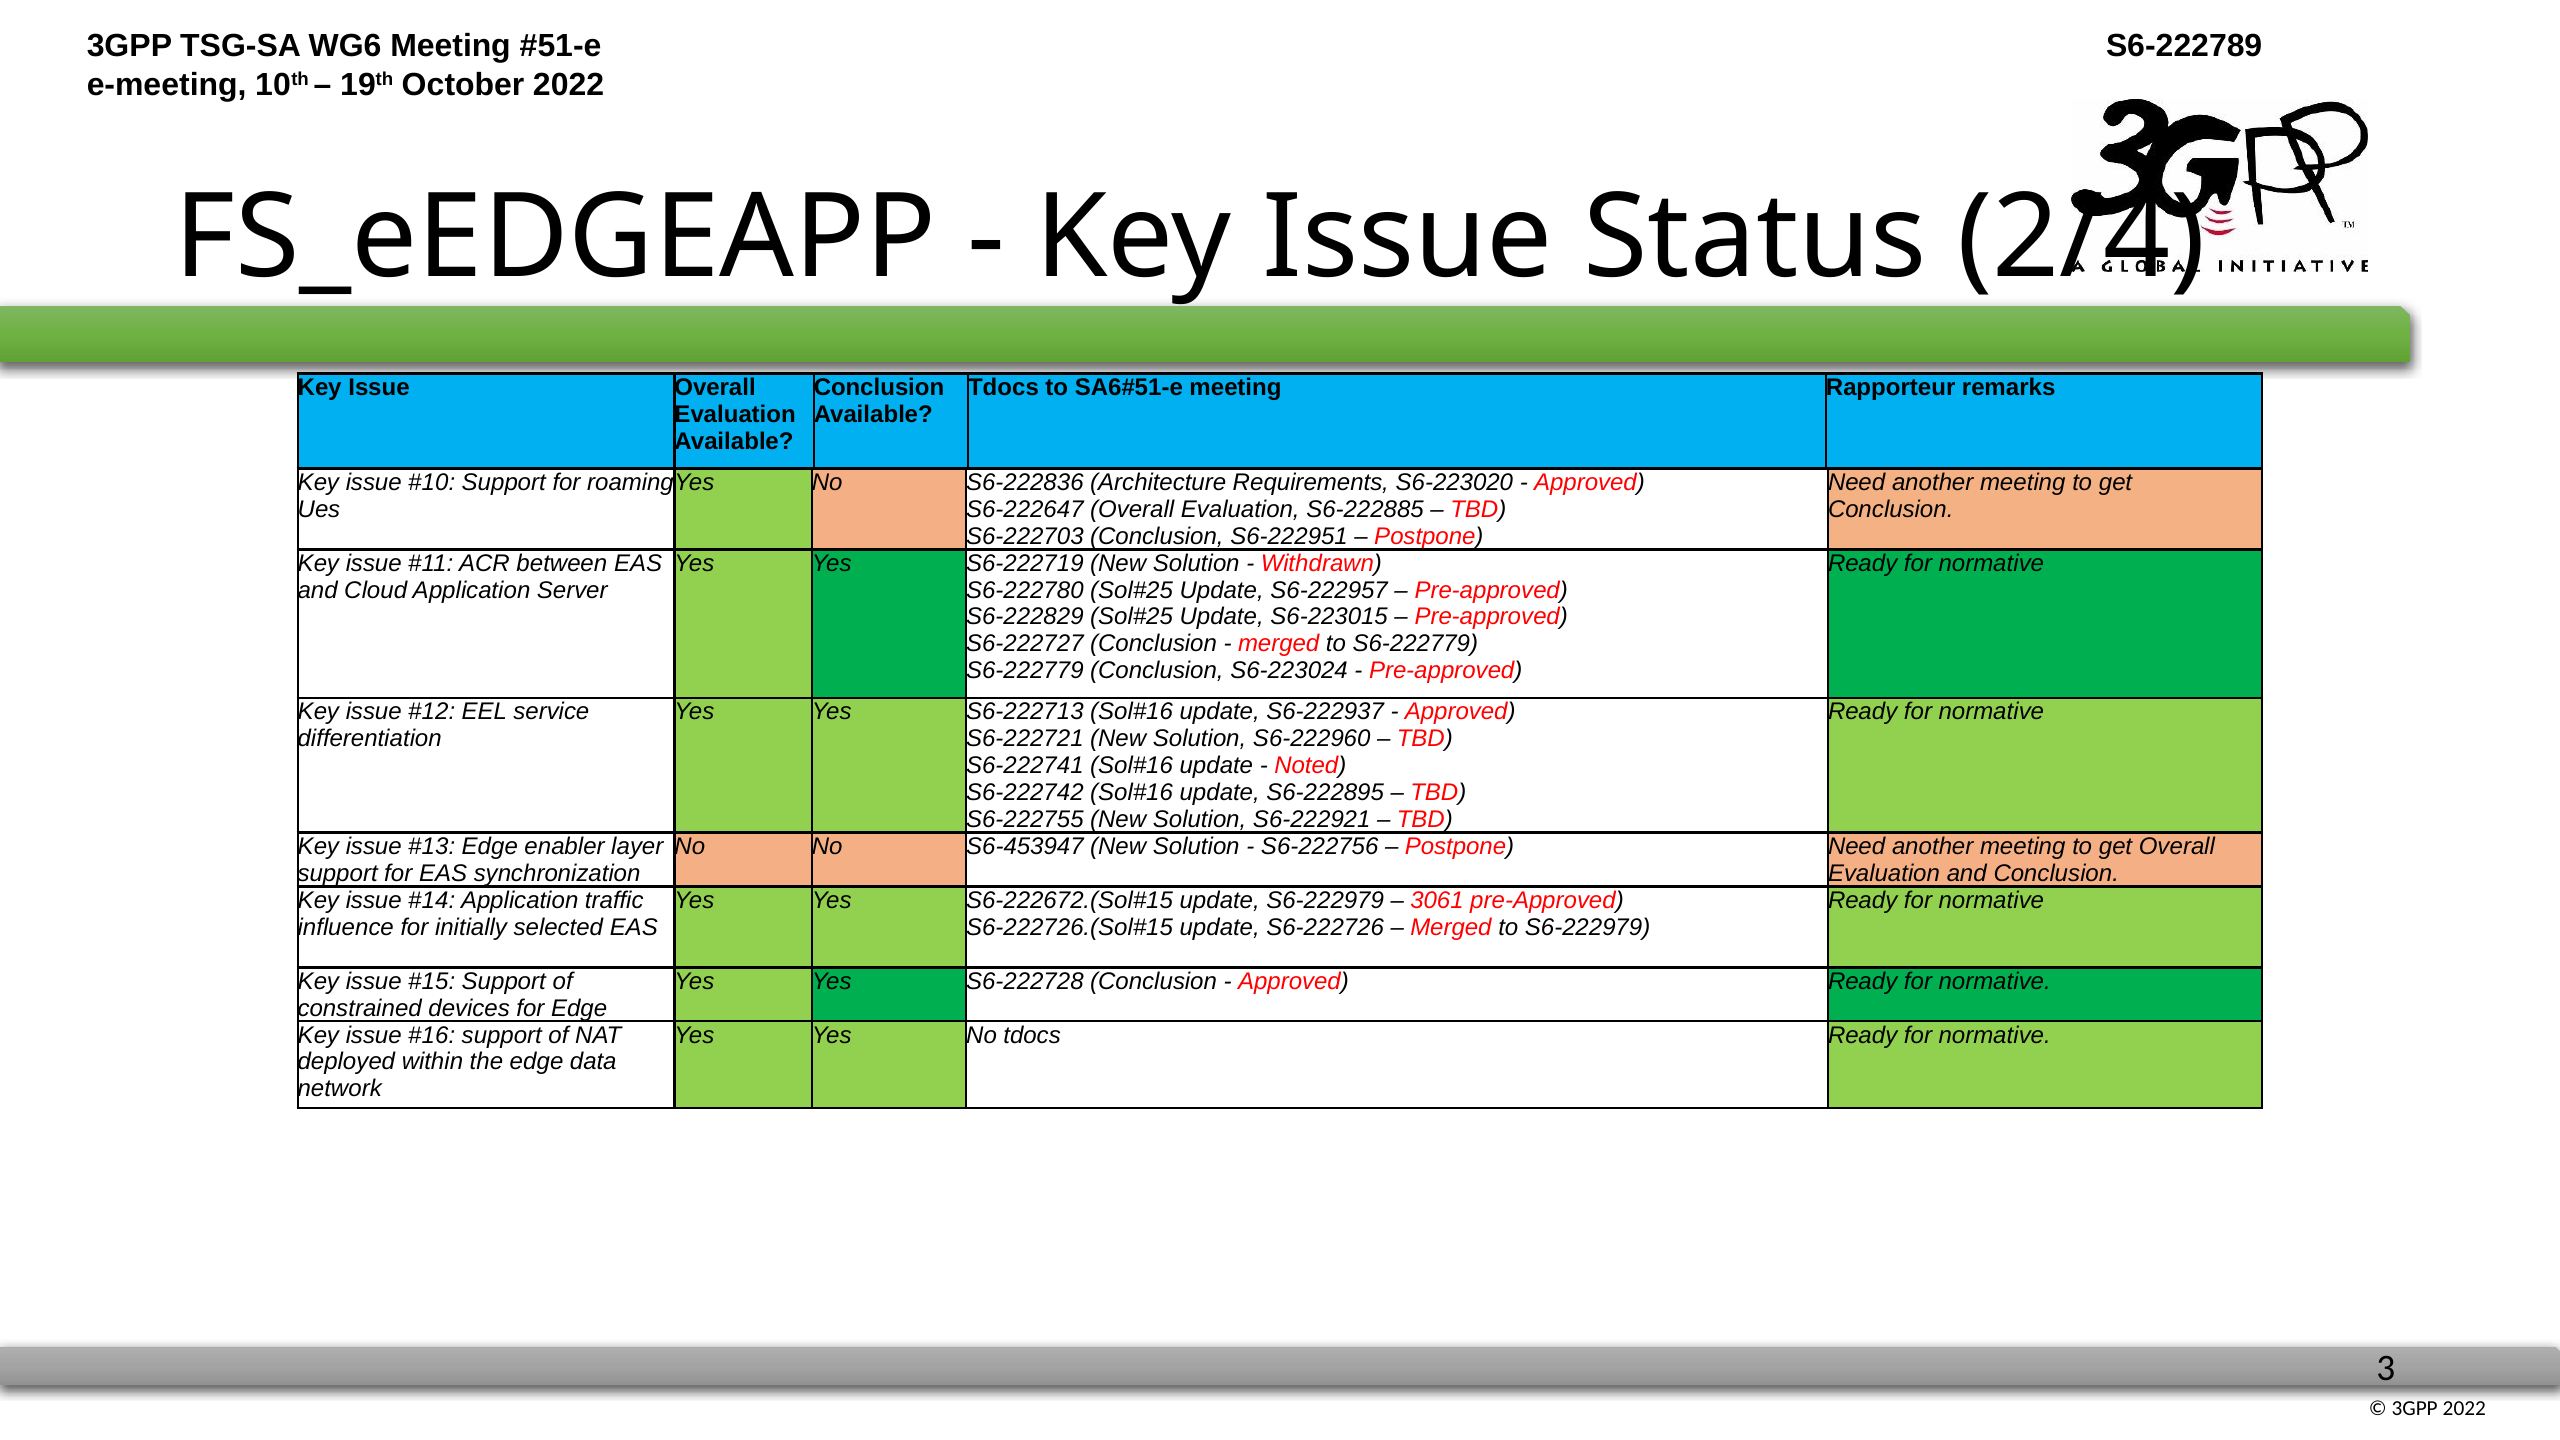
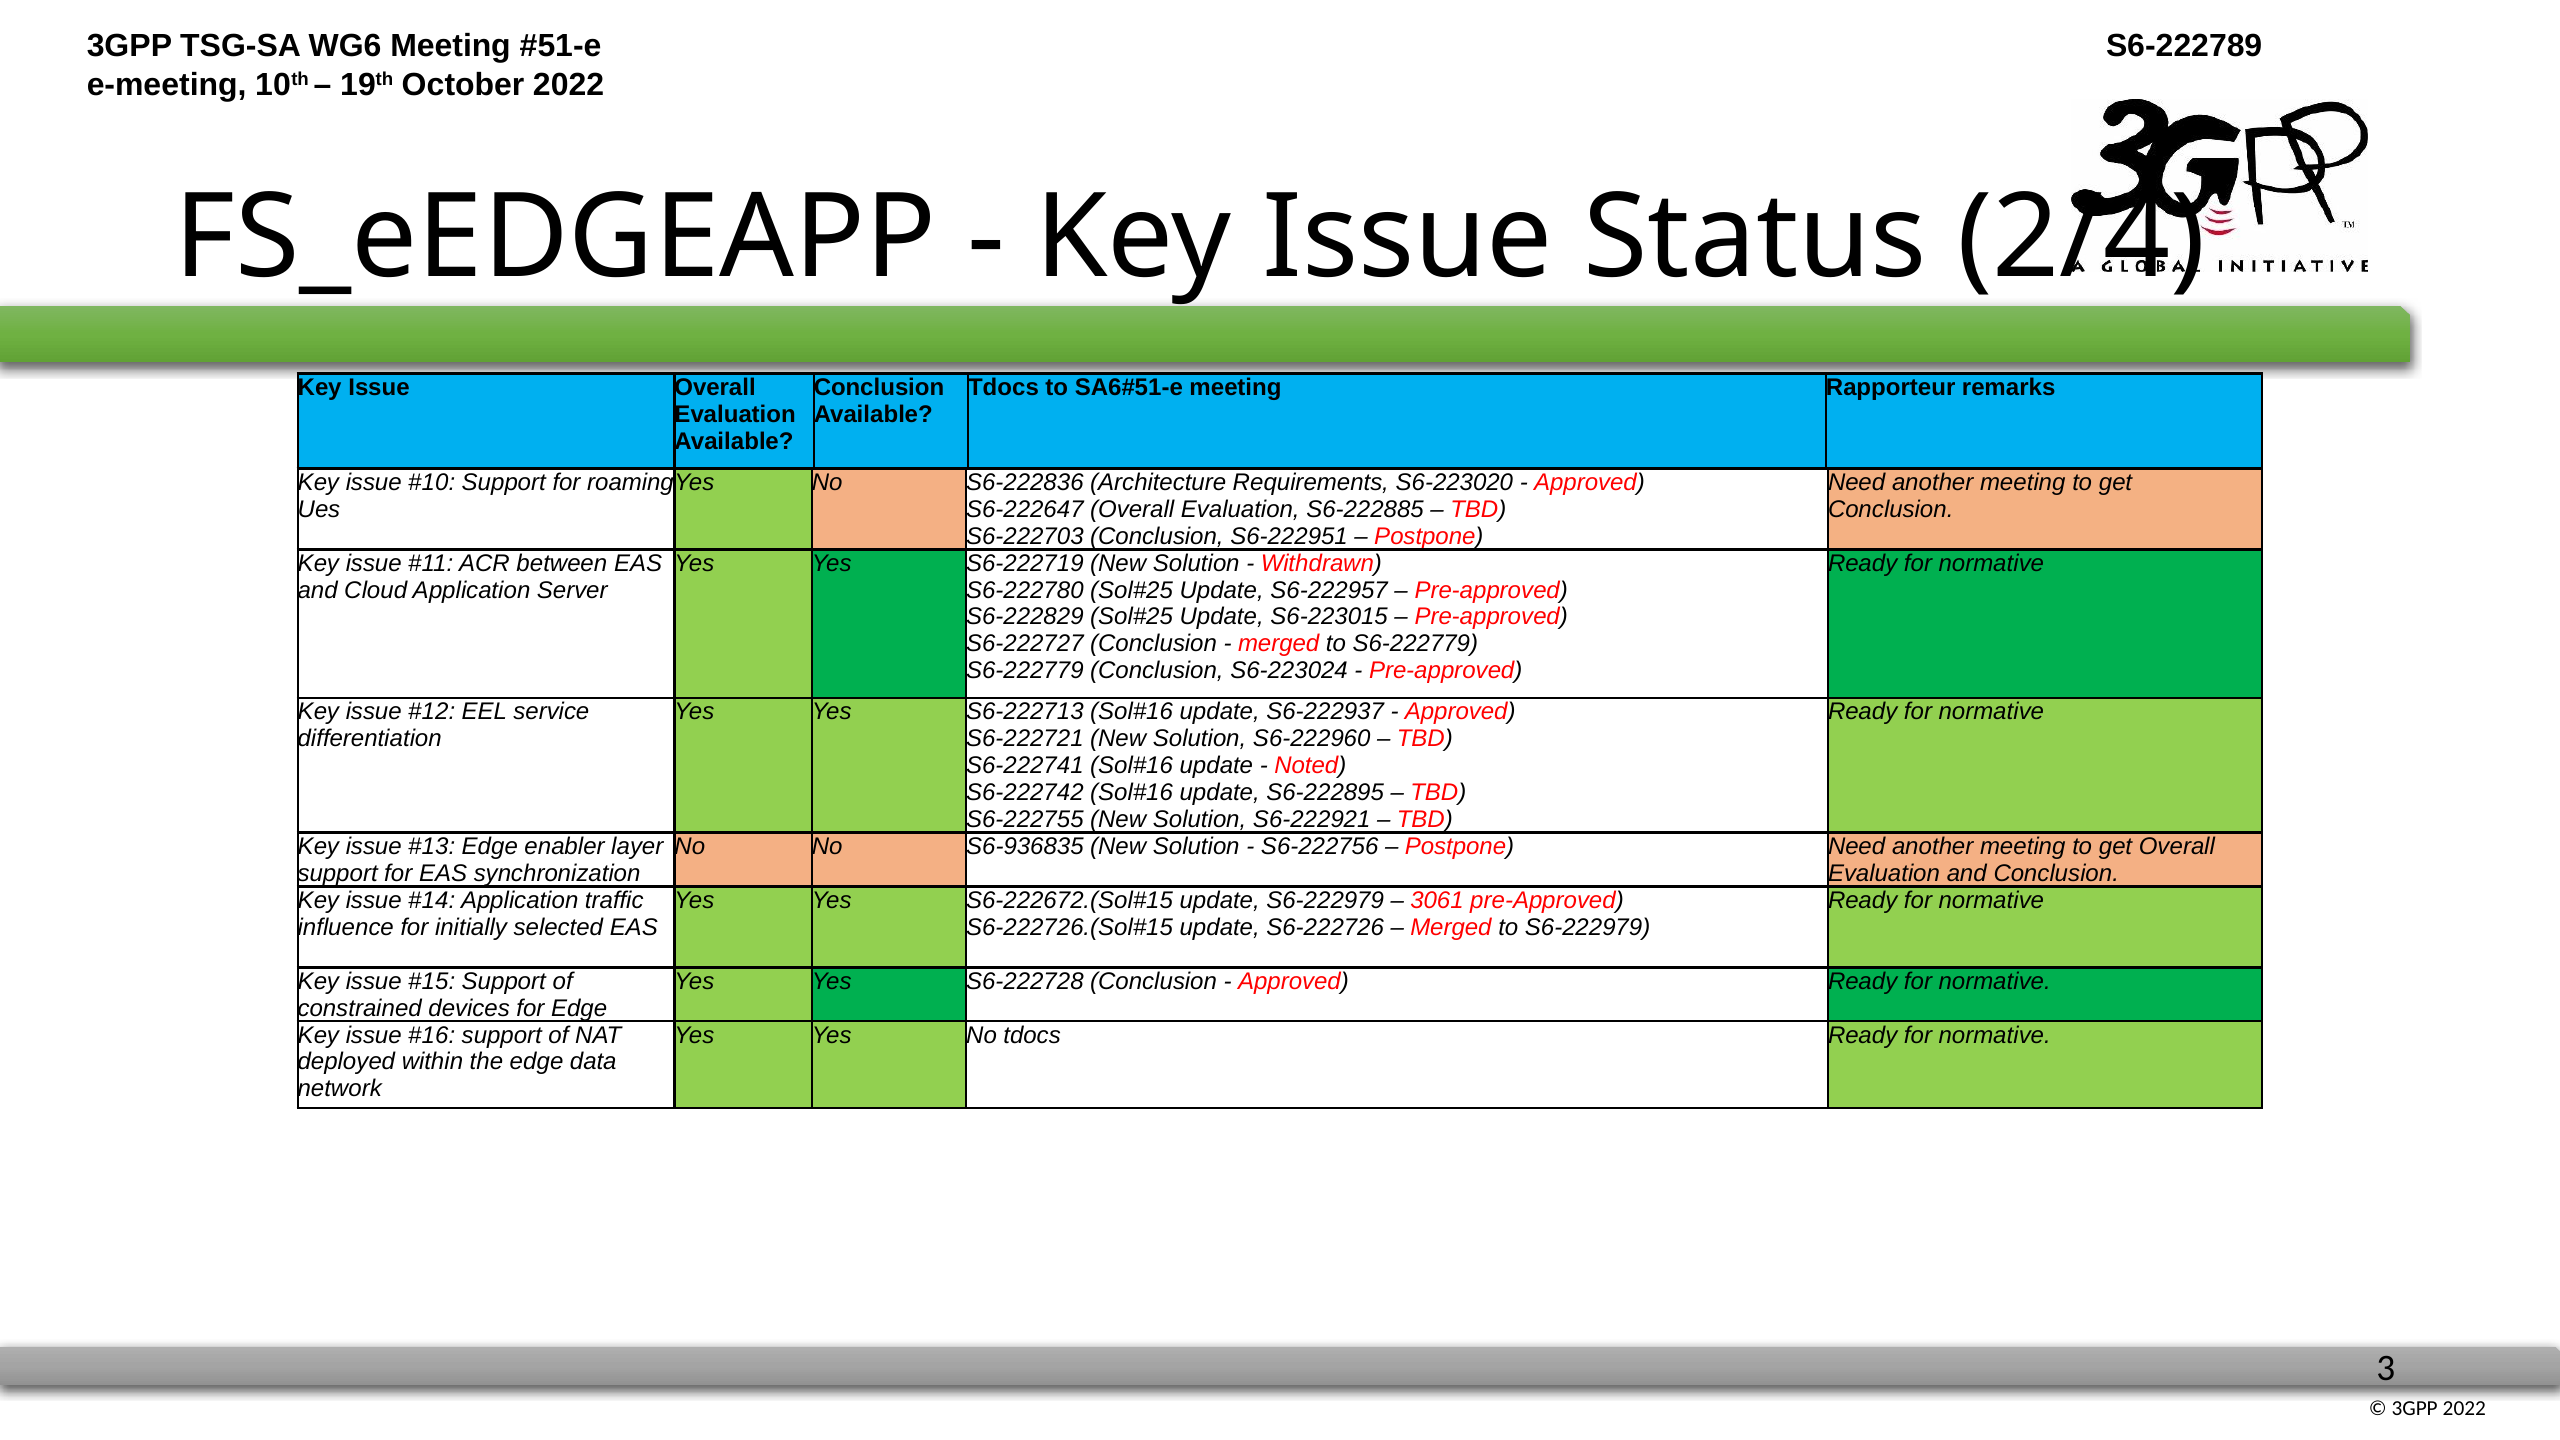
S6-453947: S6-453947 -> S6-936835 (1025, 846)
